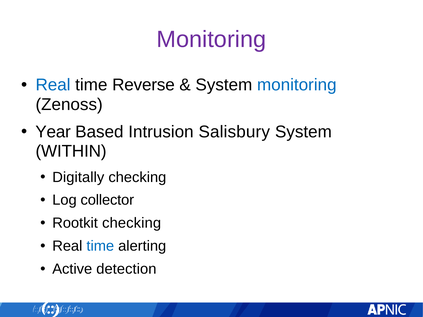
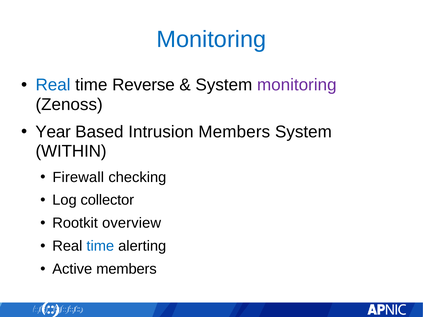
Monitoring colour: purple -> blue (211, 39)
monitoring colour: blue -> purple (297, 85)
Intrusion Salisbury: Salisbury -> Members (234, 132)
Digitally: Digitally -> Firewall (78, 177)
Rootkit checking: checking -> overview (132, 223)
Active detection: detection -> members (126, 269)
